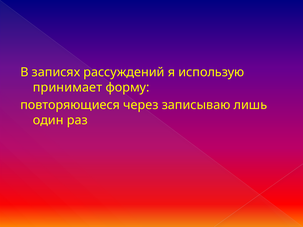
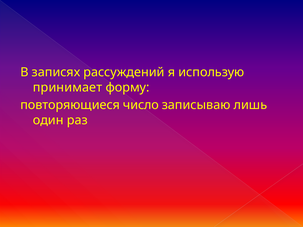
через: через -> число (141, 105)
